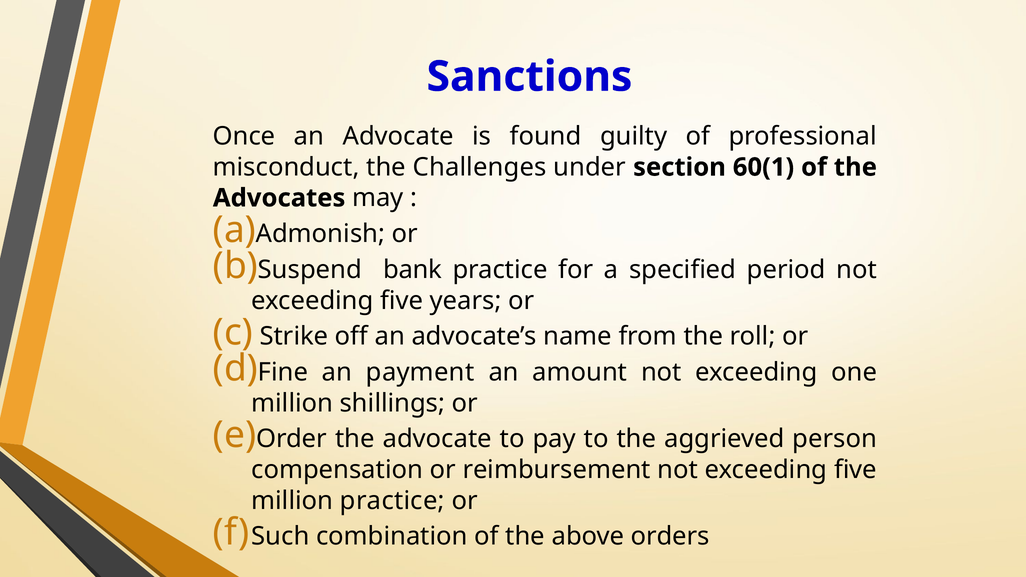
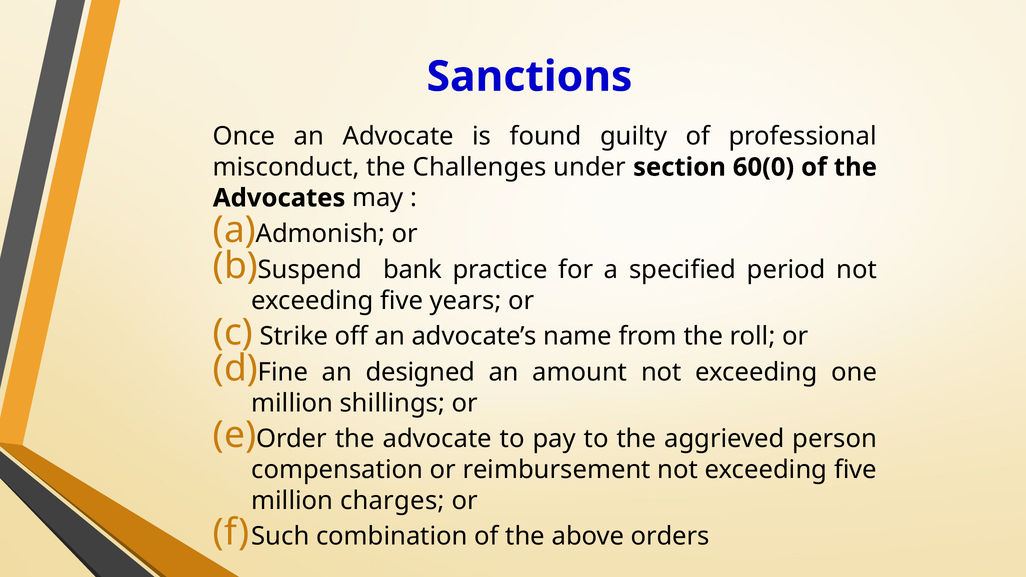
60(1: 60(1 -> 60(0 (763, 167)
payment: payment -> designed (420, 372)
million practice: practice -> charges (392, 501)
